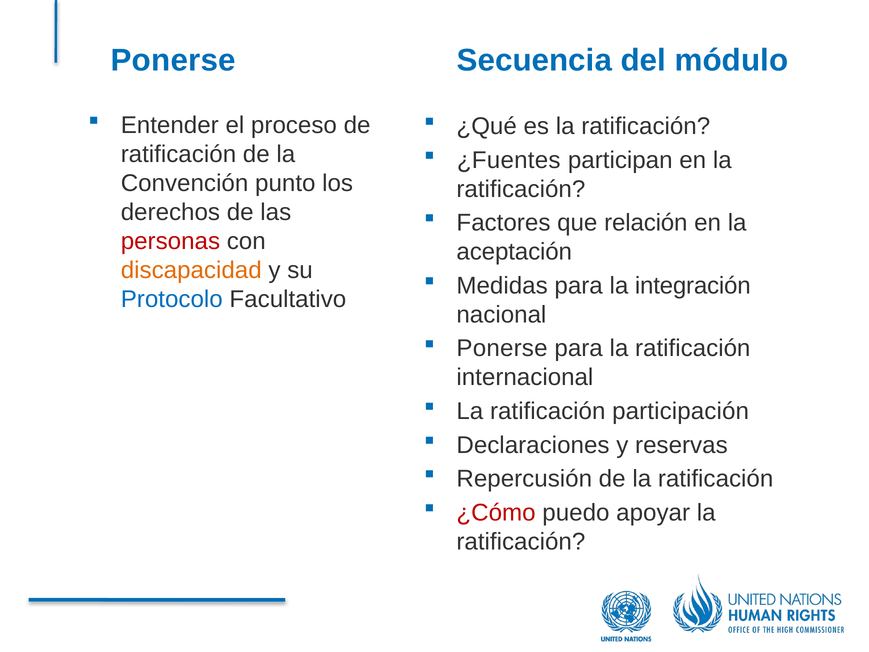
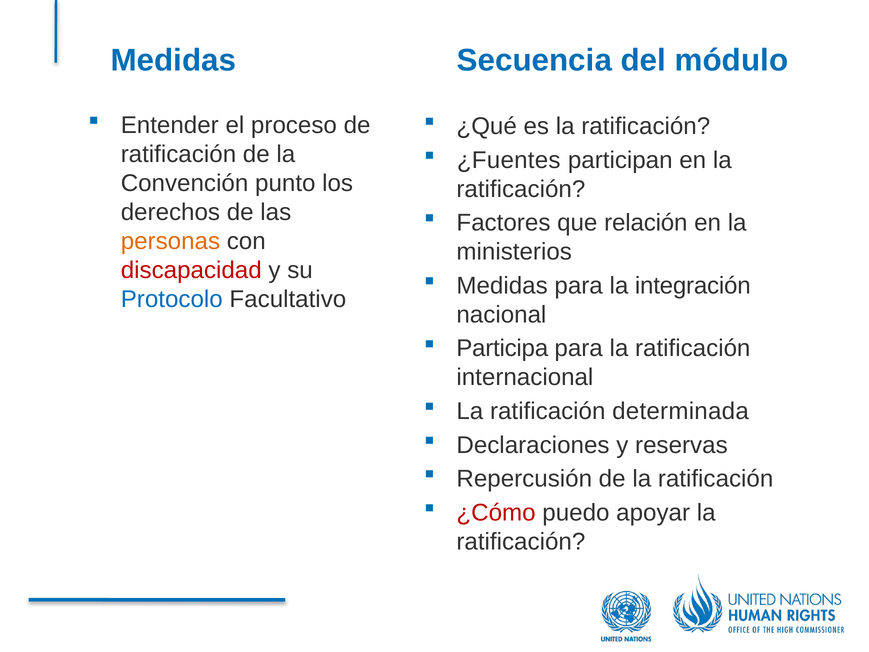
Ponerse: Ponerse -> Medidas (173, 60)
personas colour: red -> orange (170, 241)
aceptación: aceptación -> ministerios (514, 252)
discapacidad colour: orange -> red (191, 270)
Ponerse: Ponerse -> Participa (502, 348)
participación: participación -> determinada (680, 411)
